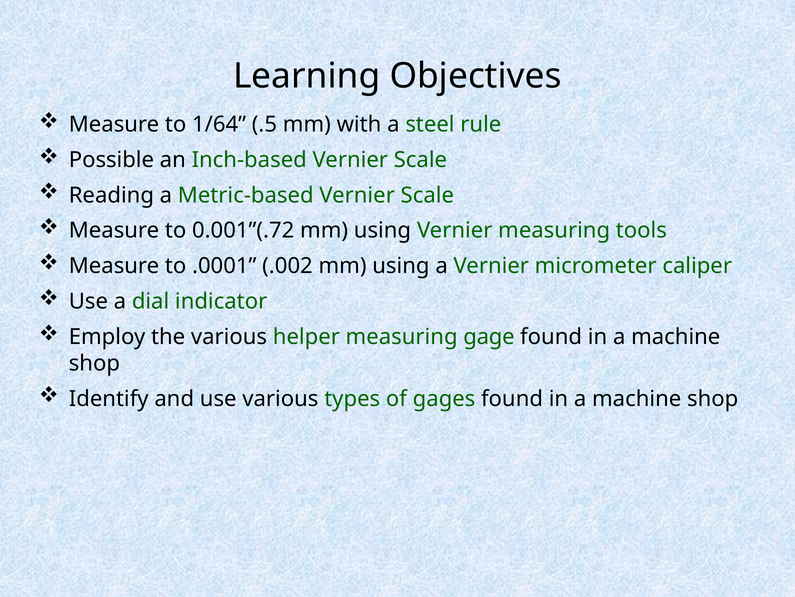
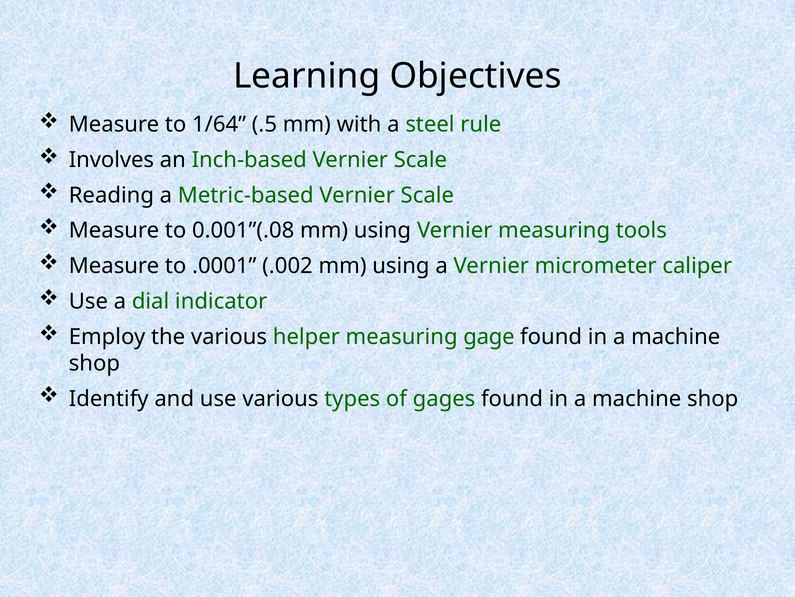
Possible: Possible -> Involves (111, 160)
0.001”(.72: 0.001”(.72 -> 0.001”(.08 (243, 230)
